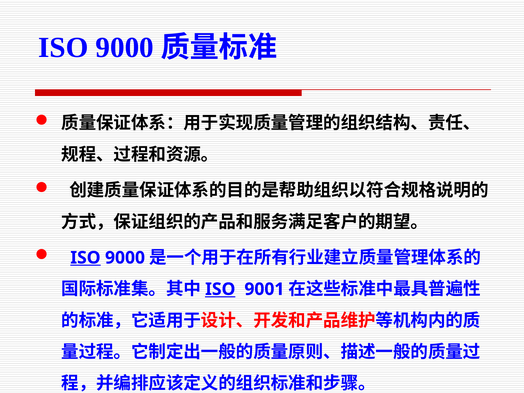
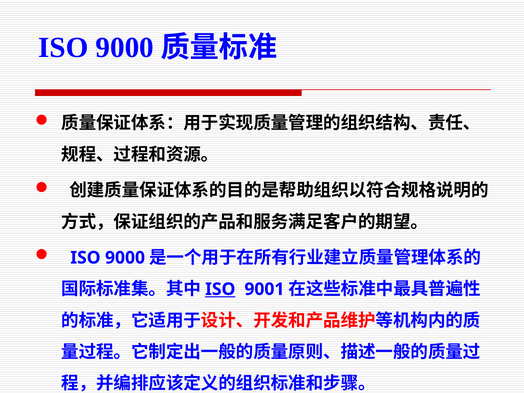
ISO underline: present -> none (85, 258)
